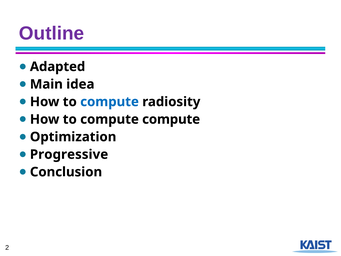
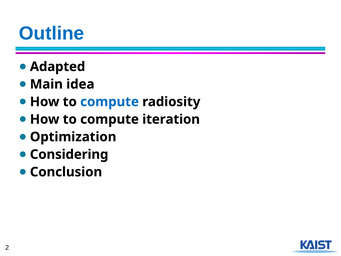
Outline colour: purple -> blue (52, 33)
compute compute: compute -> iteration (171, 119)
Progressive: Progressive -> Considering (69, 154)
